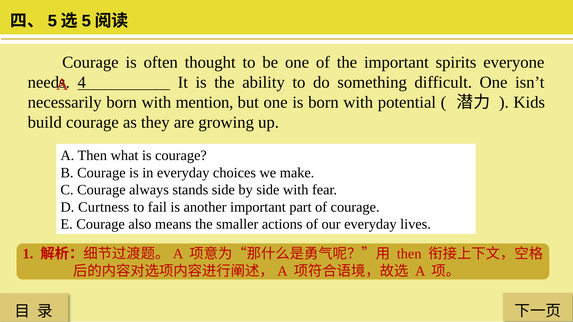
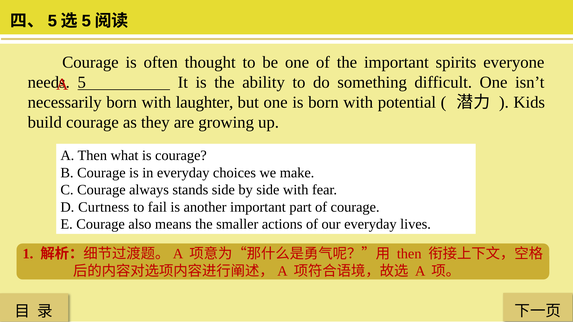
4: 4 -> 5 (82, 82)
mention: mention -> laughter (205, 102)
